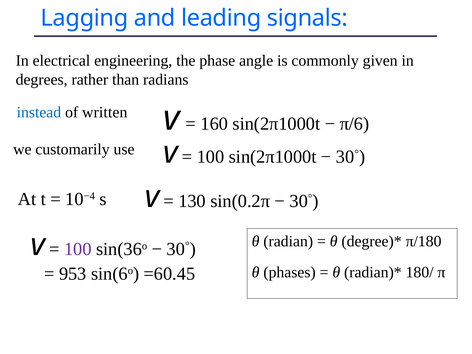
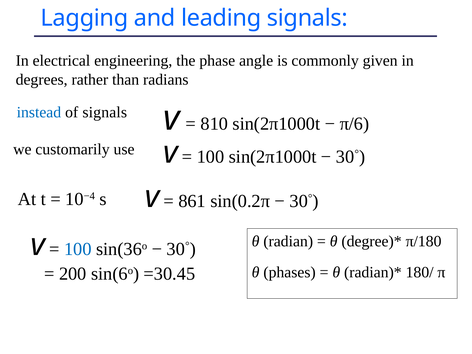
of written: written -> signals (105, 112)
160: 160 -> 810 (214, 124)
130: 130 -> 861 (192, 201)
100 colour: purple -> blue (78, 249)
953: 953 -> 200 (73, 274)
=60.45: =60.45 -> =30.45 (169, 274)
